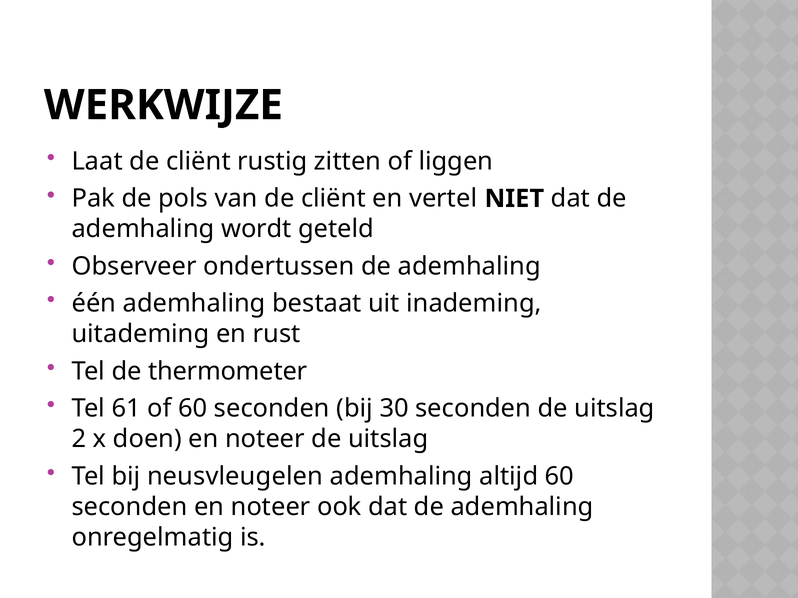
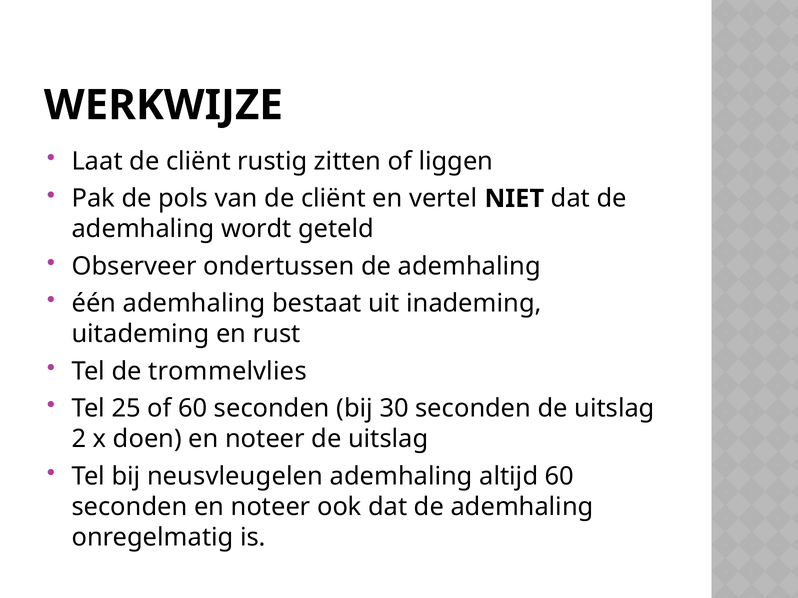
thermometer: thermometer -> trommelvlies (228, 372)
61: 61 -> 25 (126, 409)
